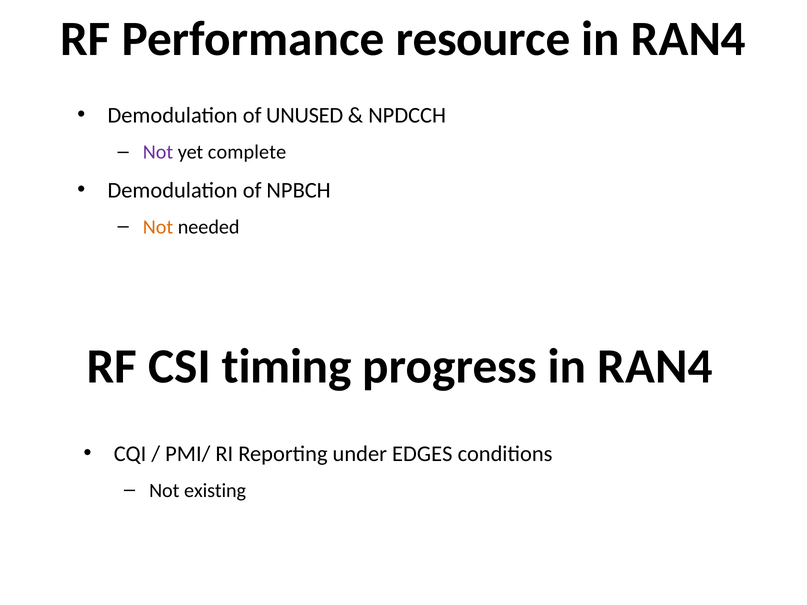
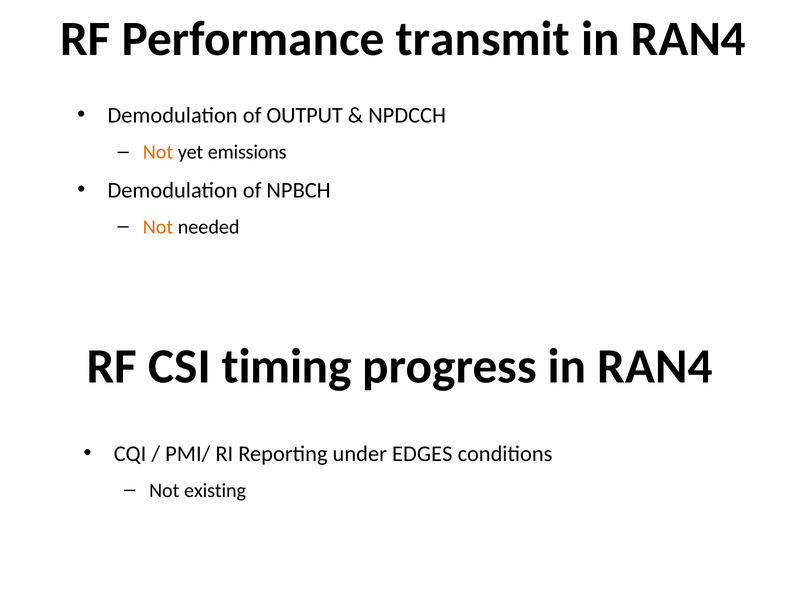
resource: resource -> transmit (483, 39)
UNUSED: UNUSED -> OUTPUT (305, 115)
Not colour: purple -> orange (158, 152)
complete: complete -> emissions (247, 152)
